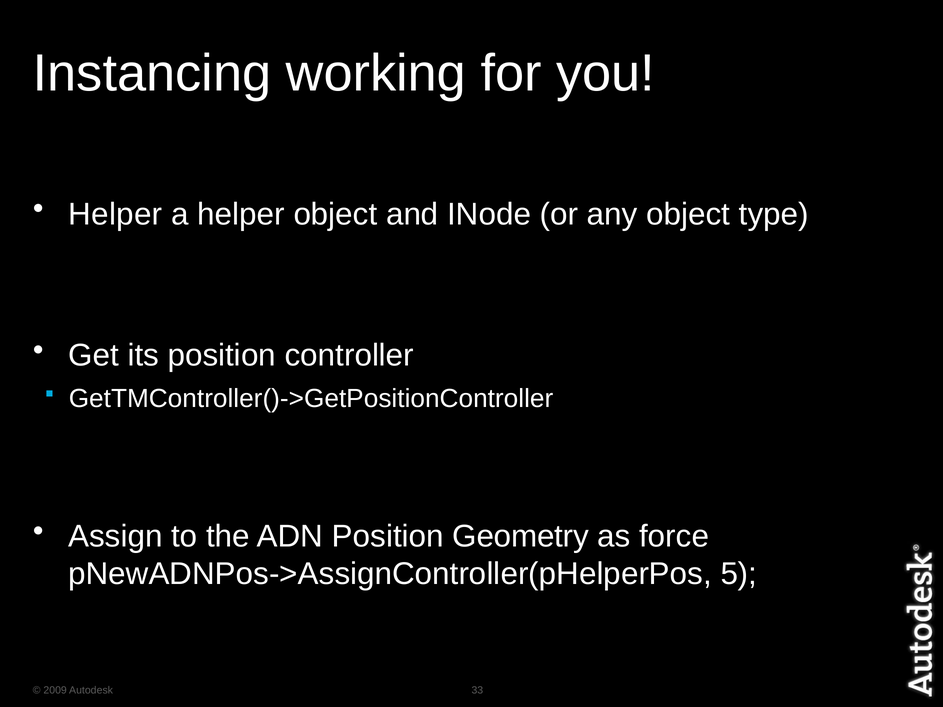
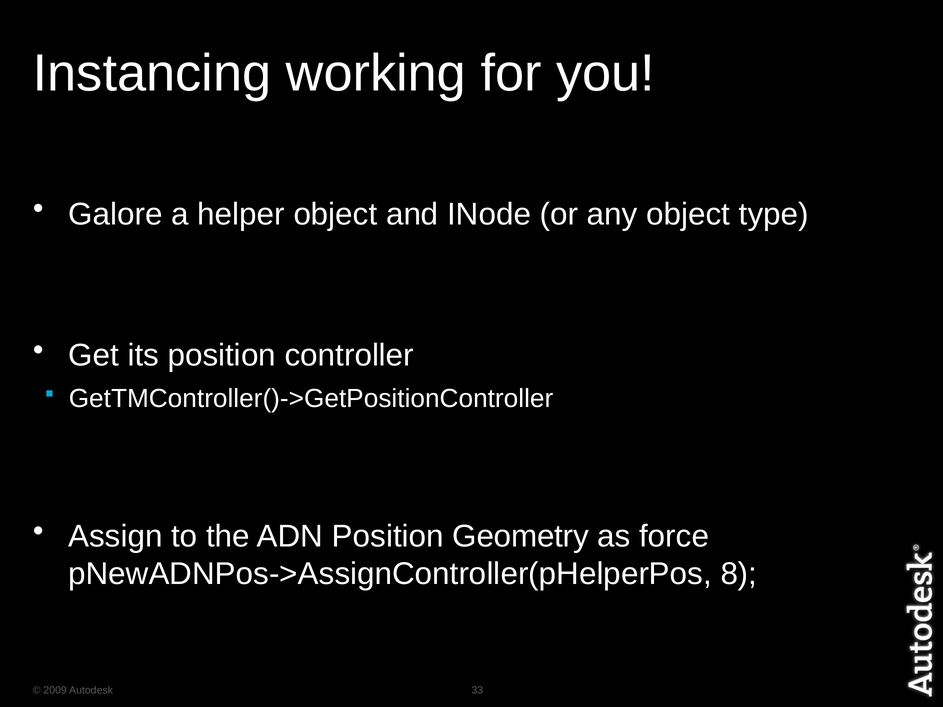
Helper: Helper -> Galore (115, 214)
5: 5 -> 8 (739, 574)
